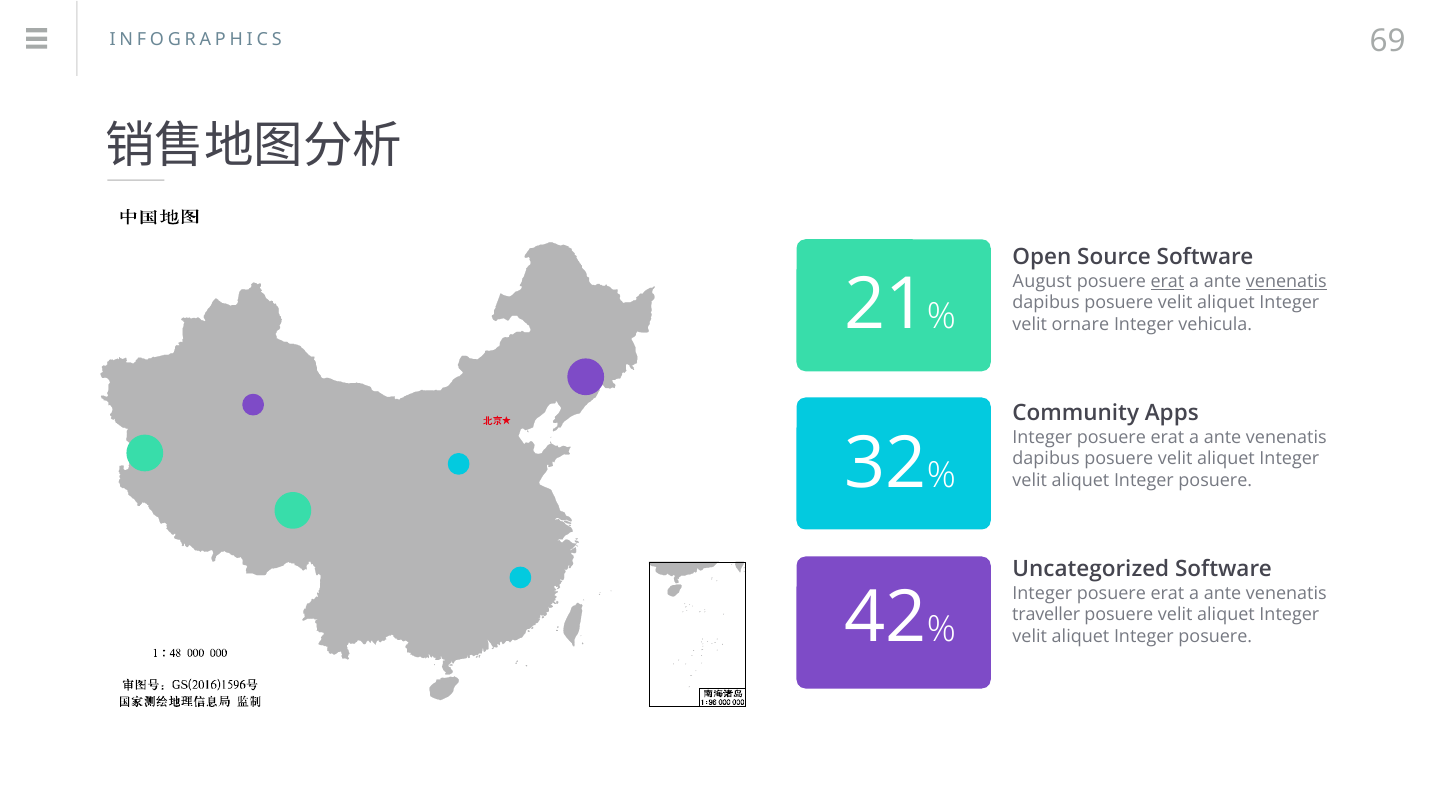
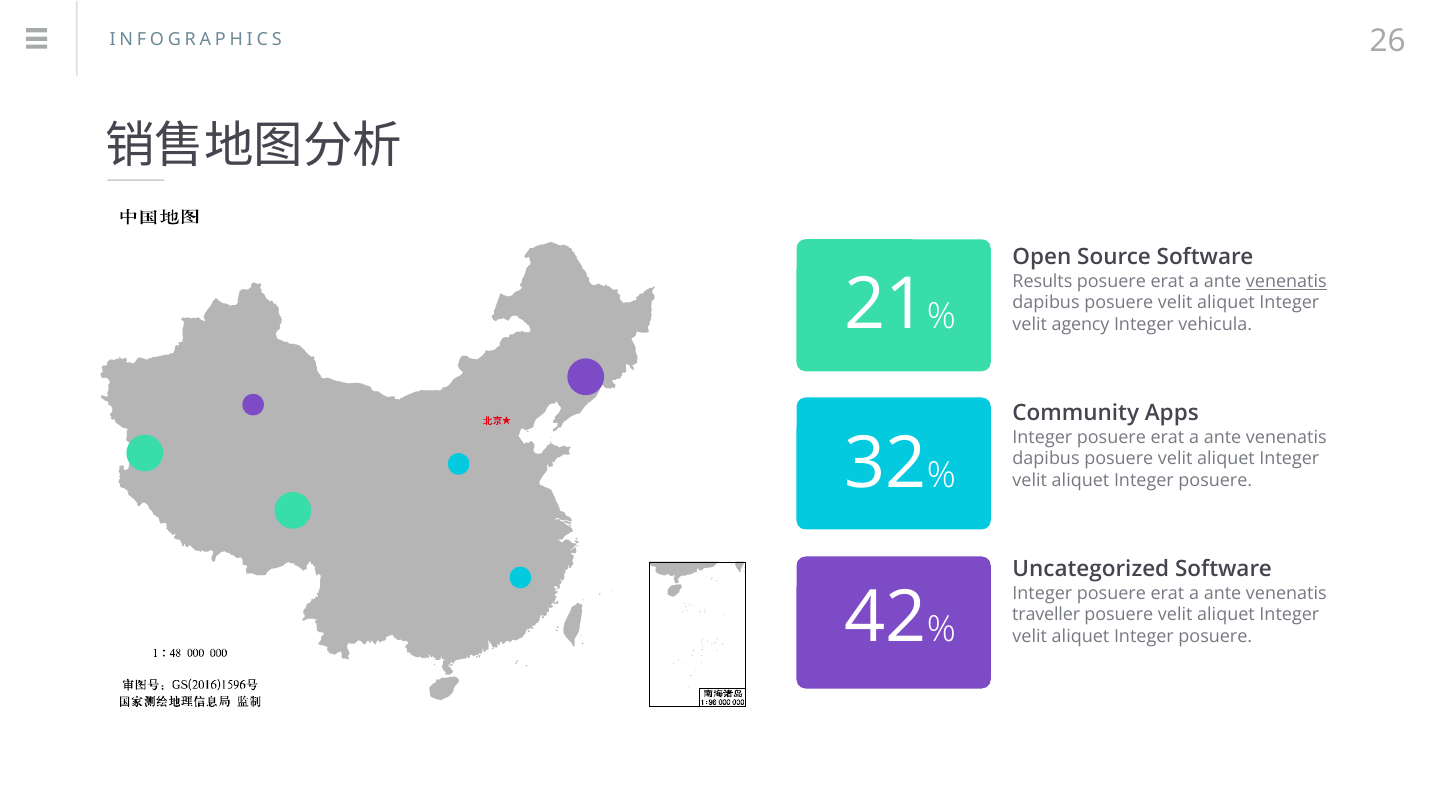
69: 69 -> 26 (1388, 41)
August: August -> Results (1042, 281)
erat underline: present -> none (1167, 281)
ornare: ornare -> agency (1081, 325)
